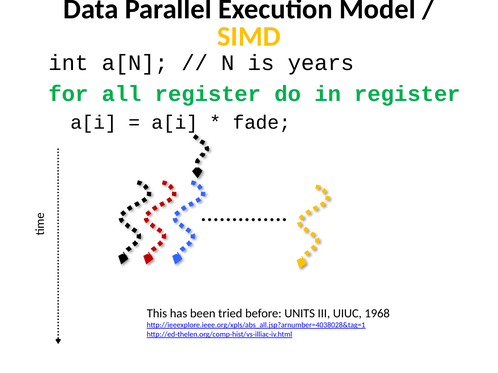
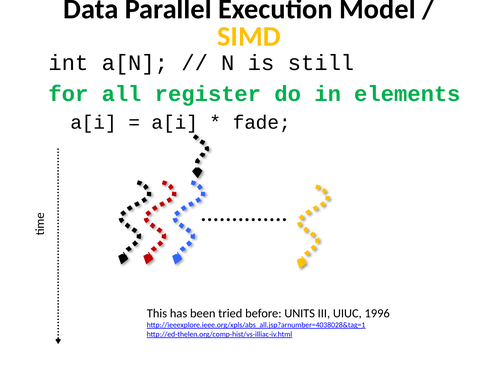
years: years -> still (321, 63)
in register: register -> elements (407, 94)
1968: 1968 -> 1996 (377, 314)
